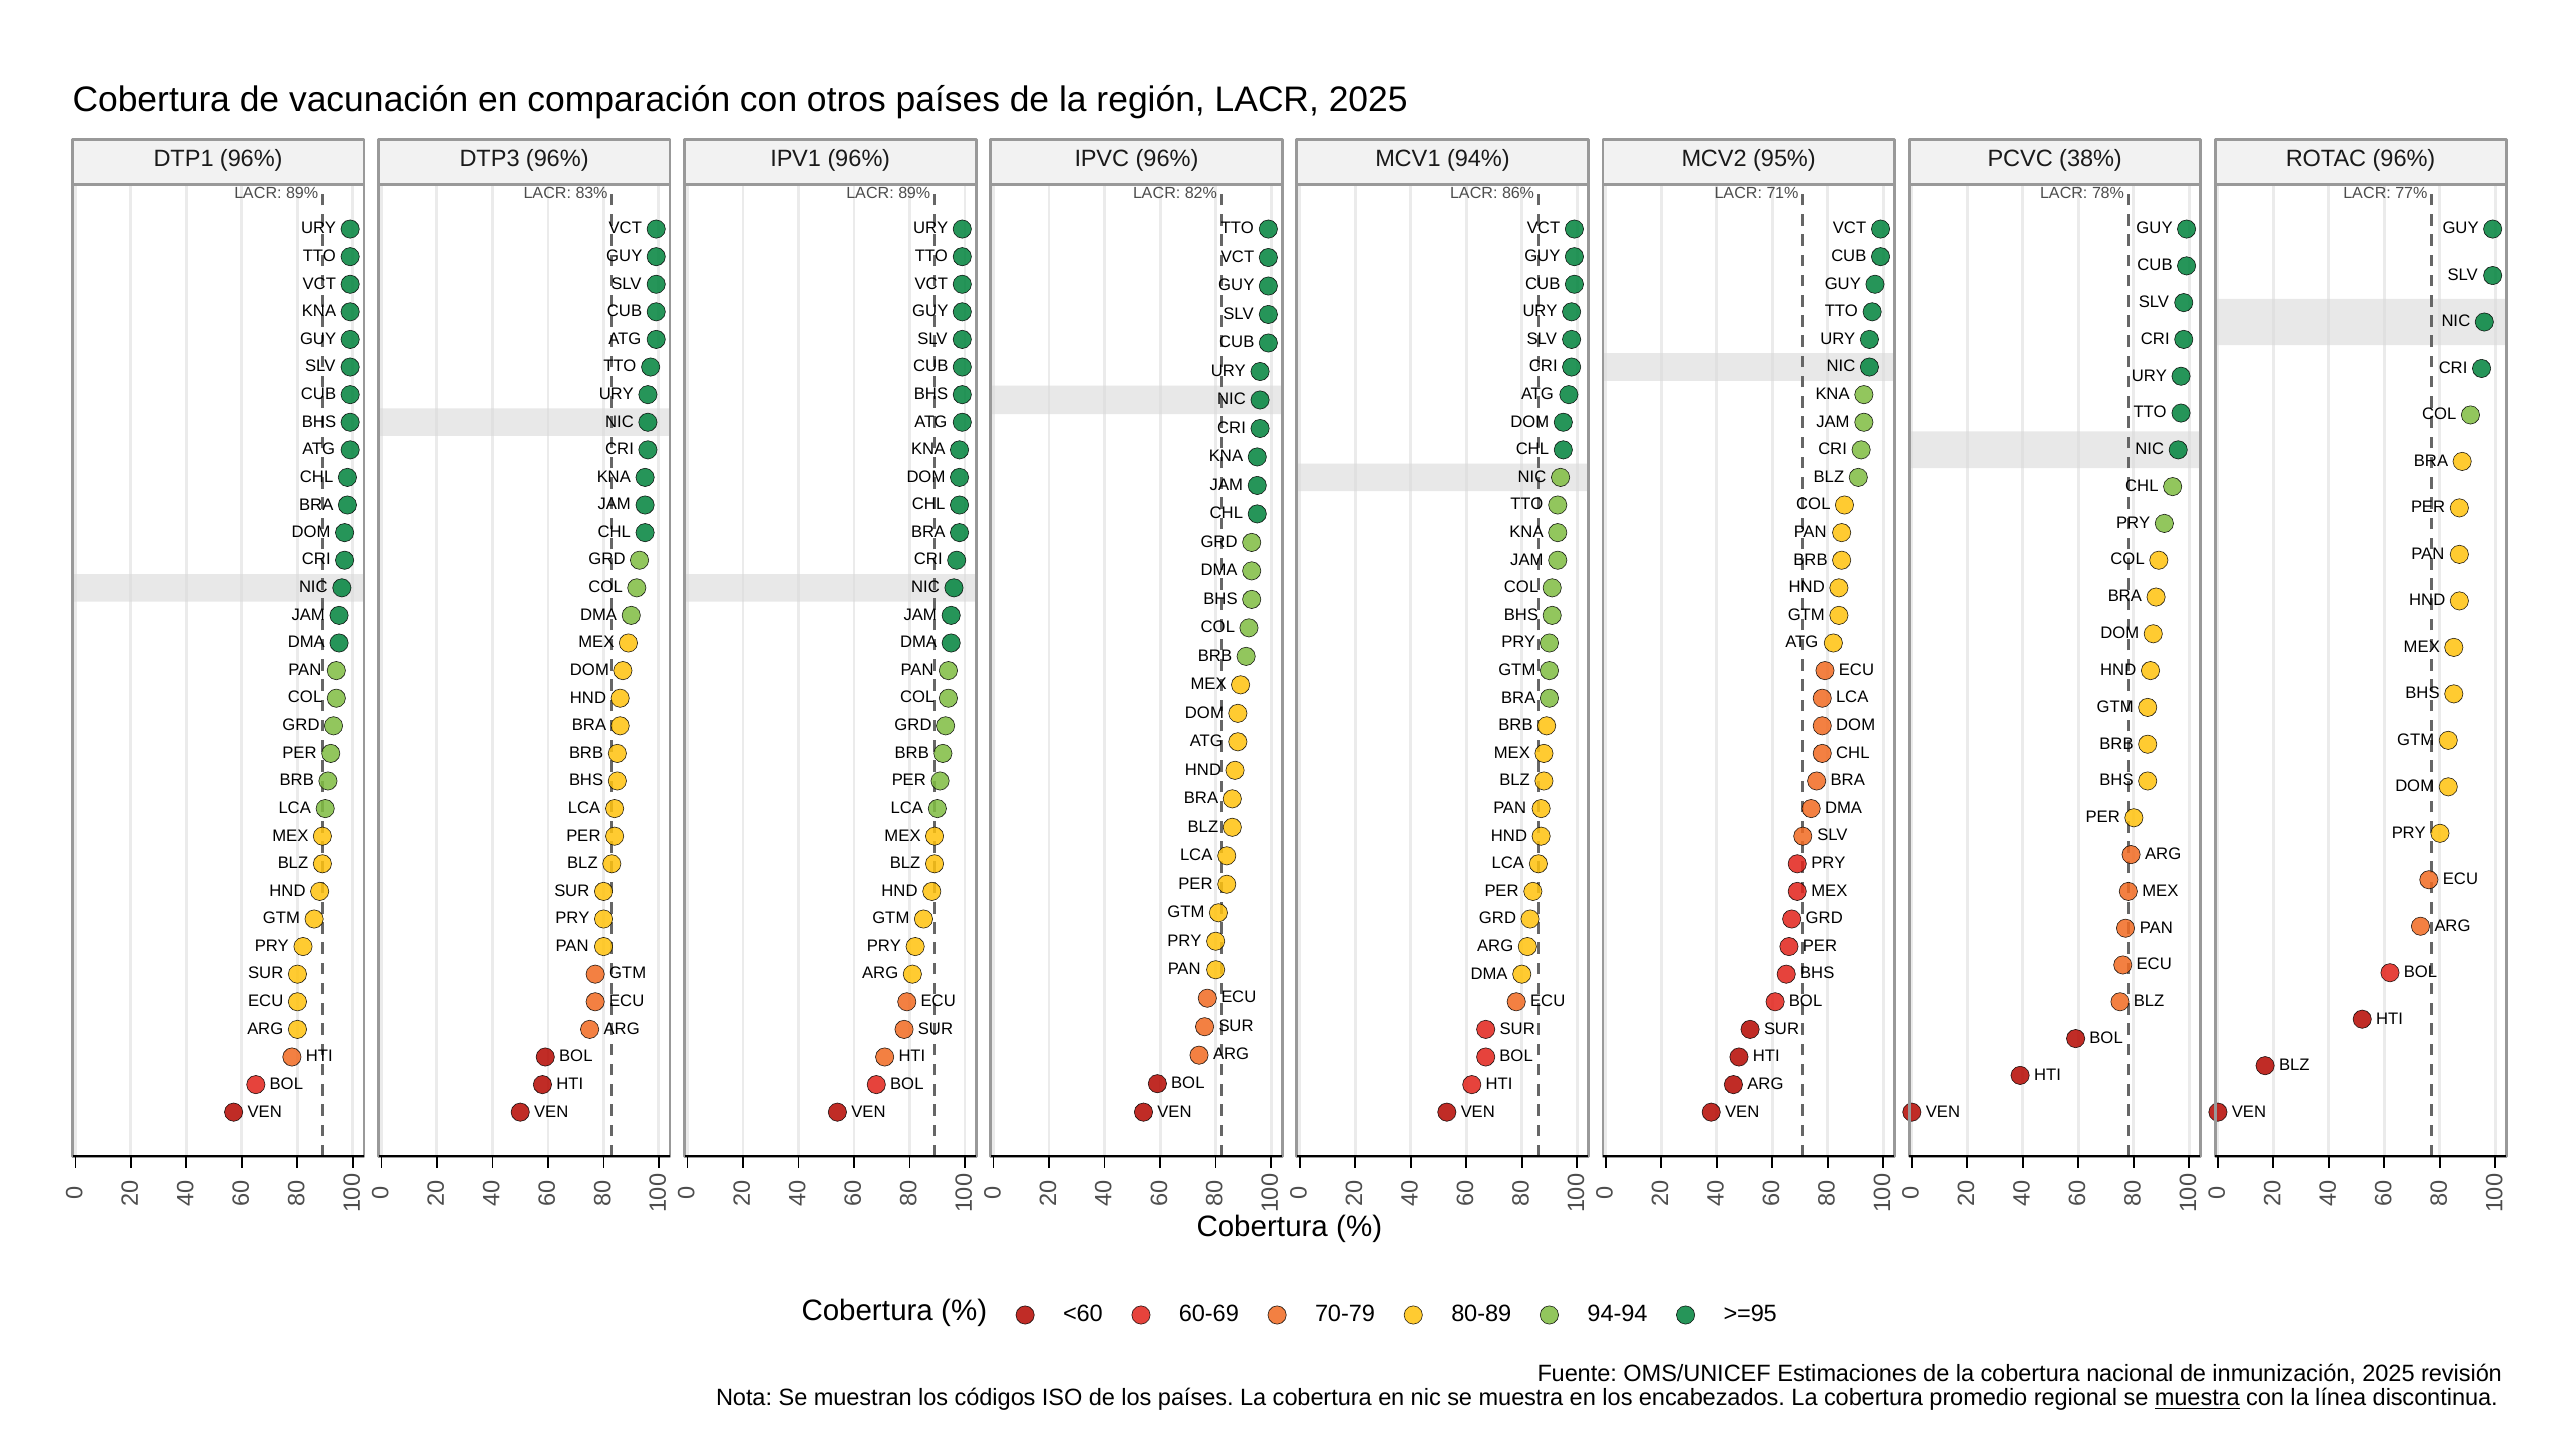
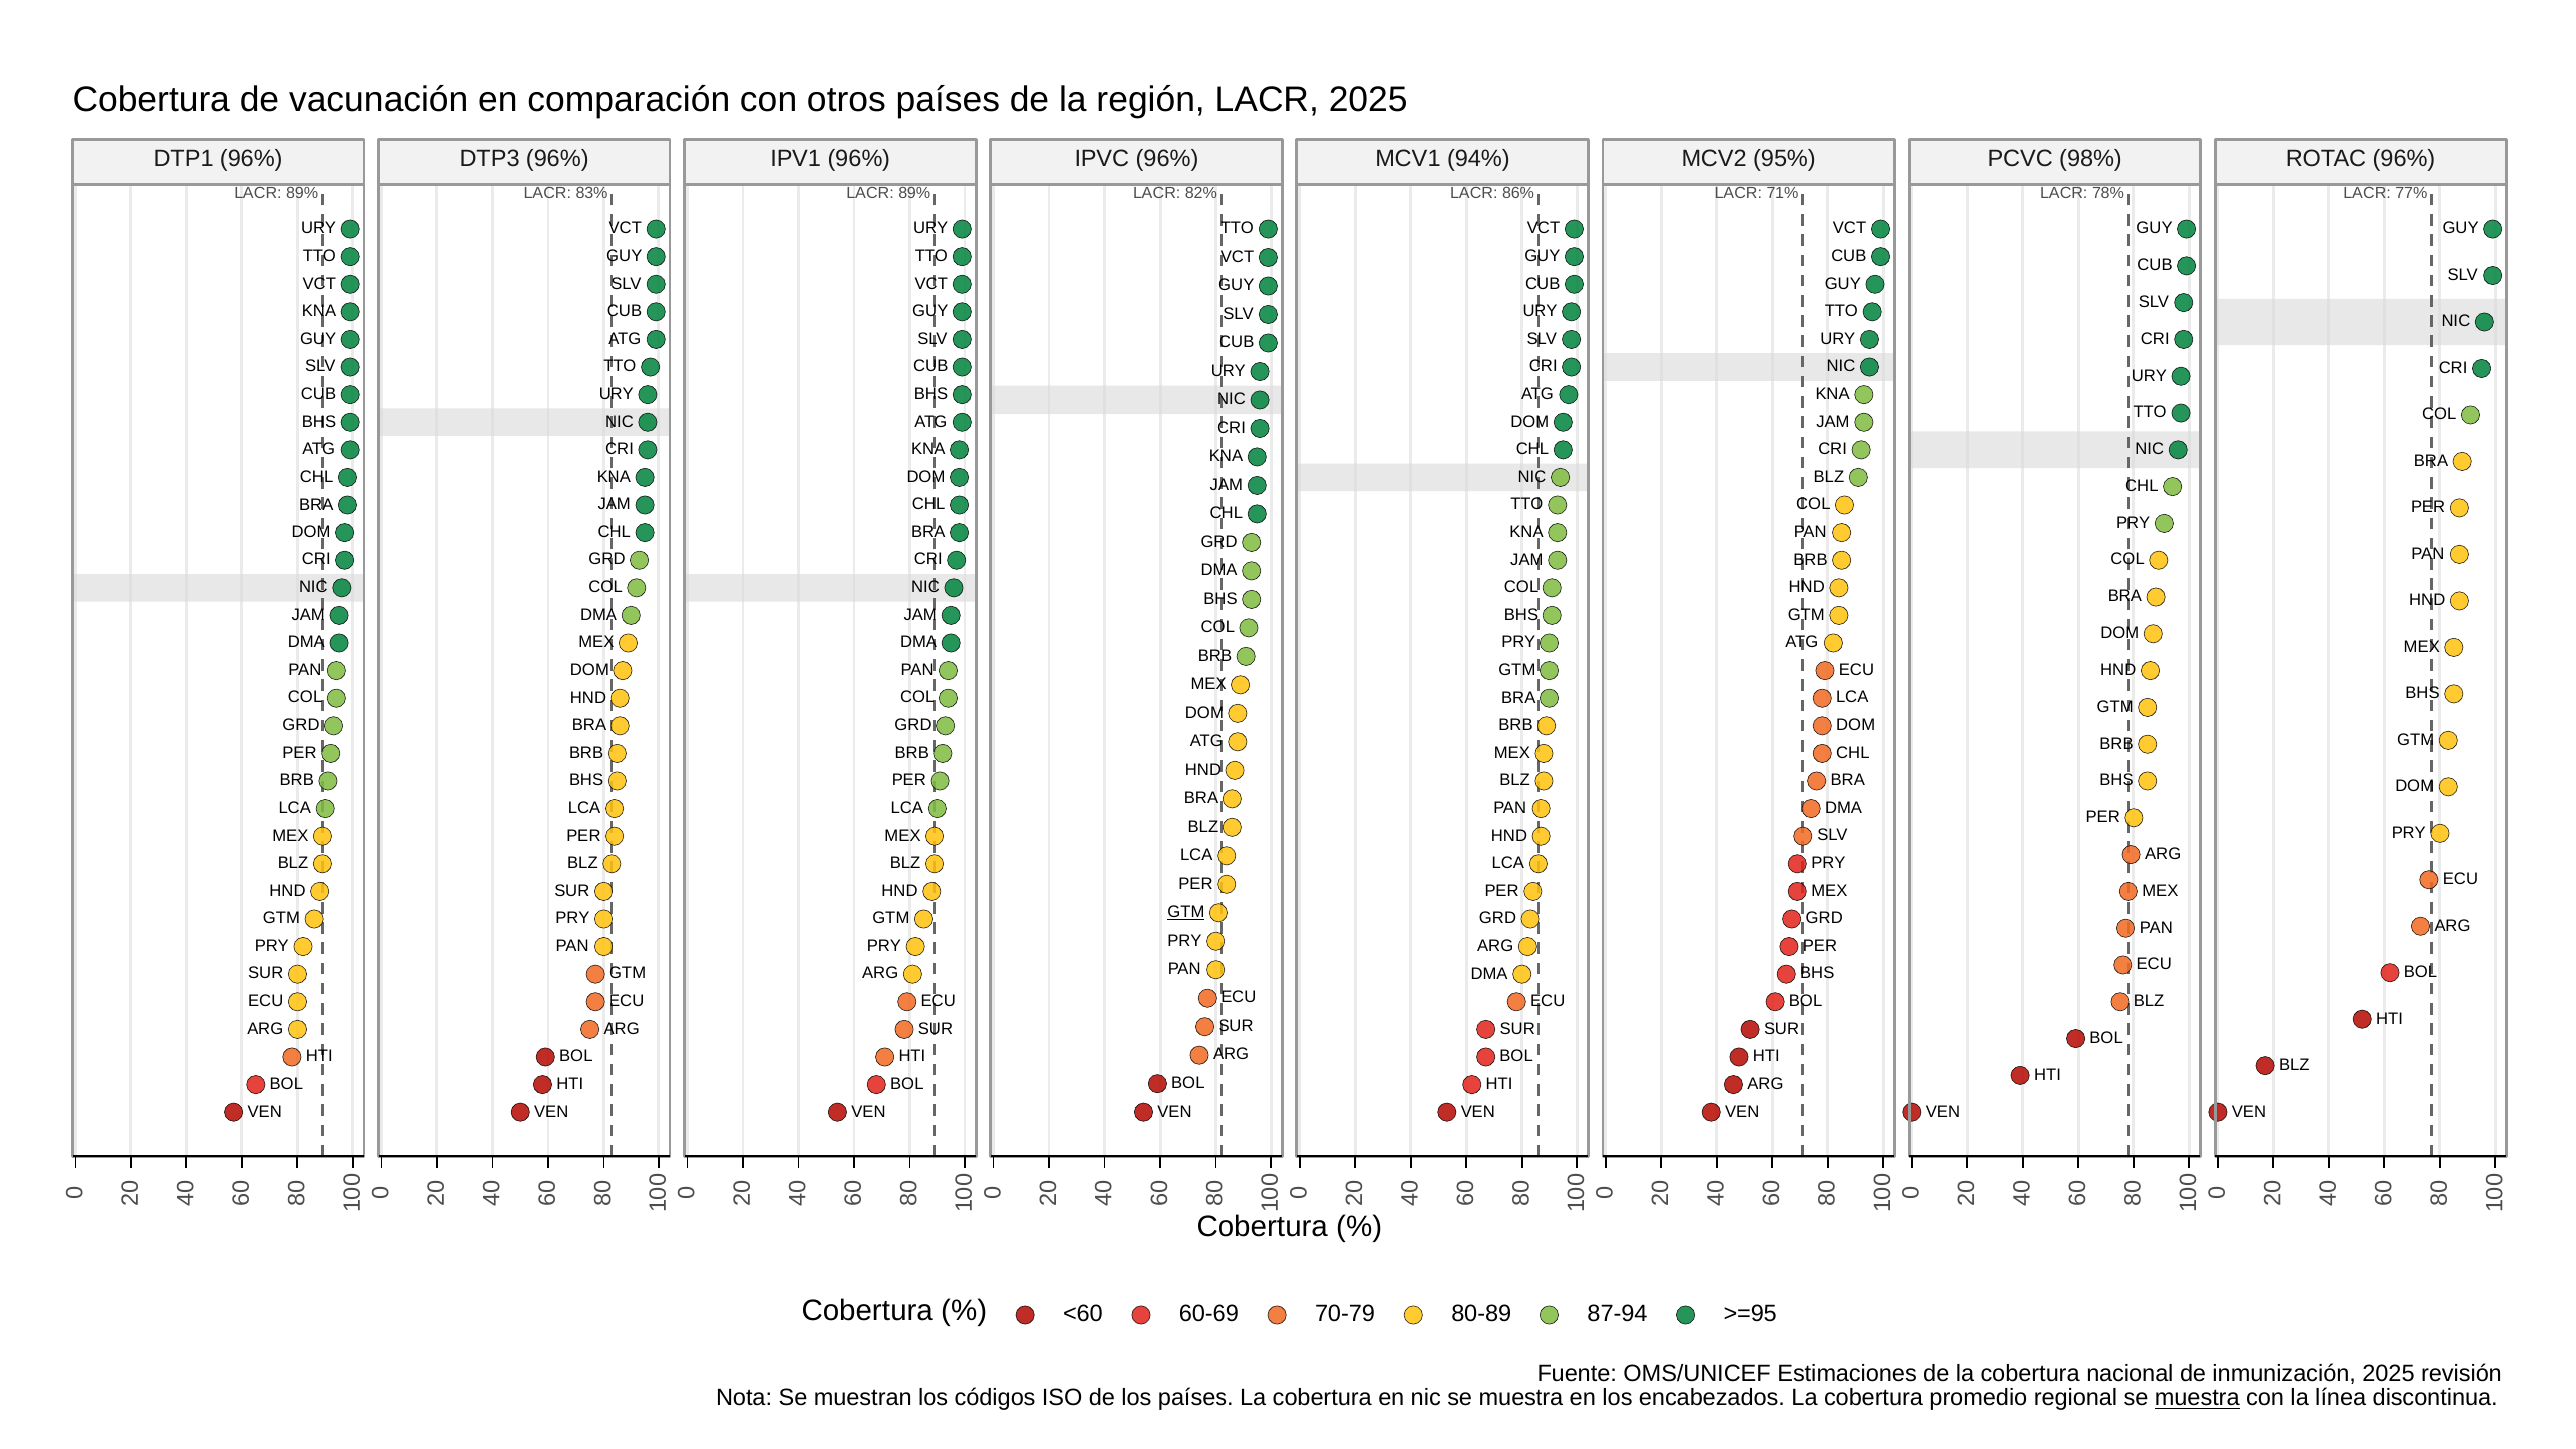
38%: 38% -> 98% (2091, 159)
GTM underline: none -> present (1186, 912)
94-94: 94-94 -> 87-94 (1618, 1314)
